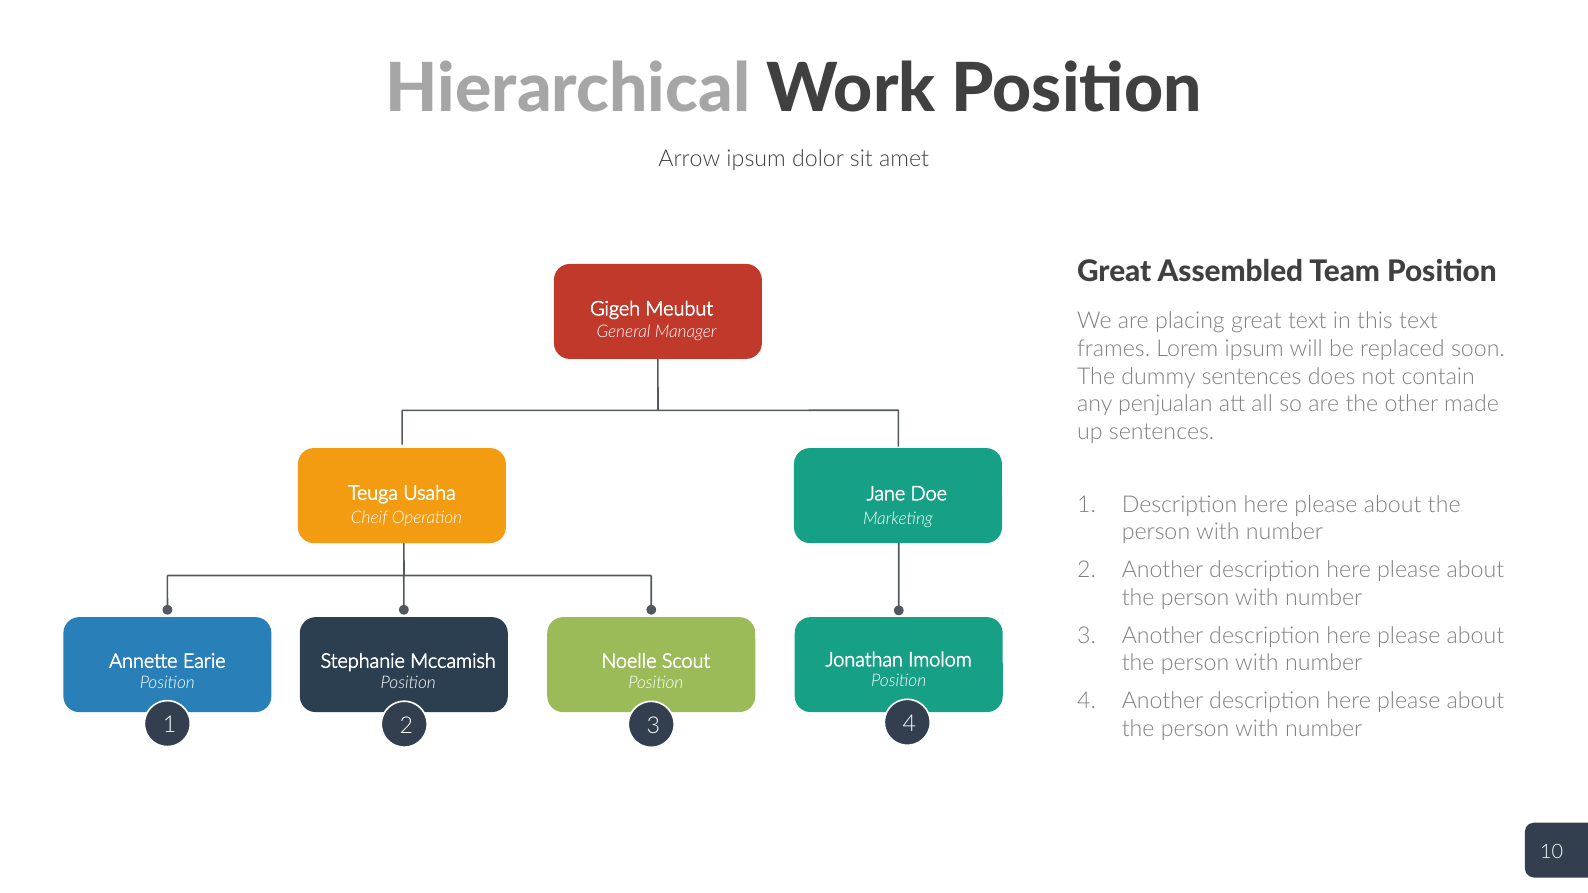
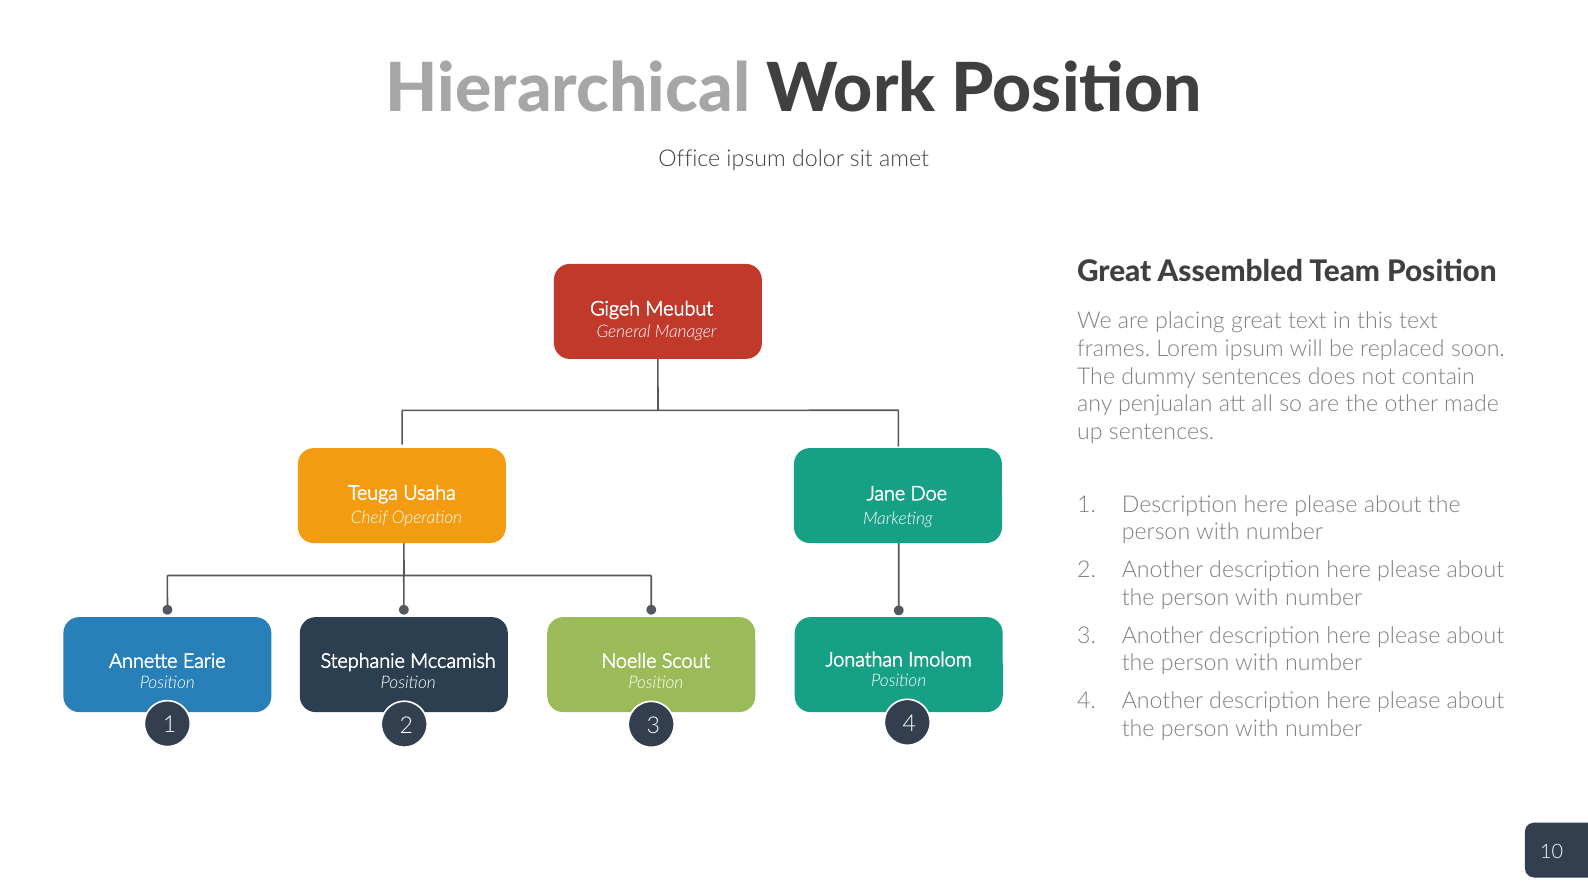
Arrow: Arrow -> Office (689, 159)
